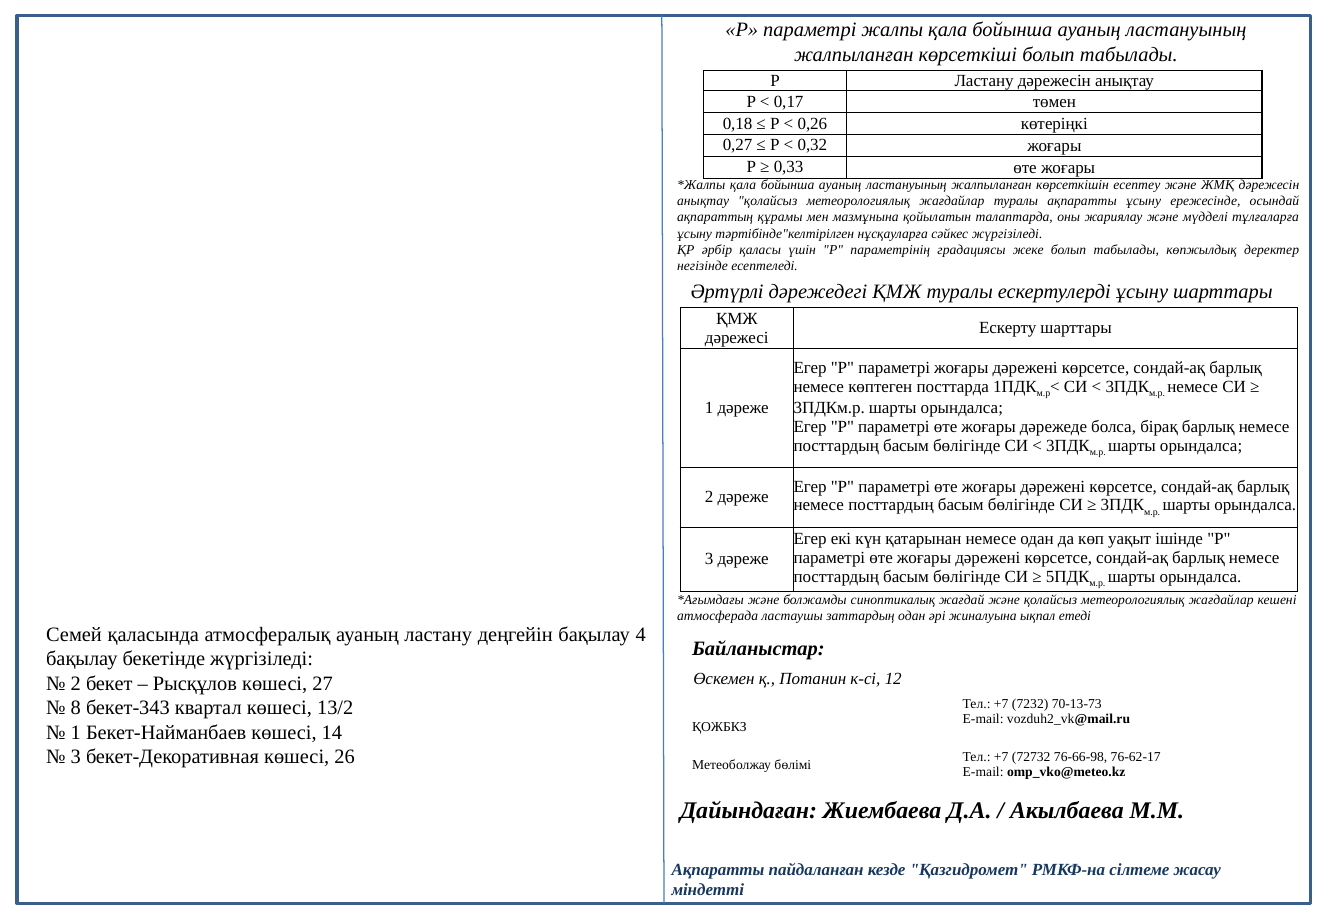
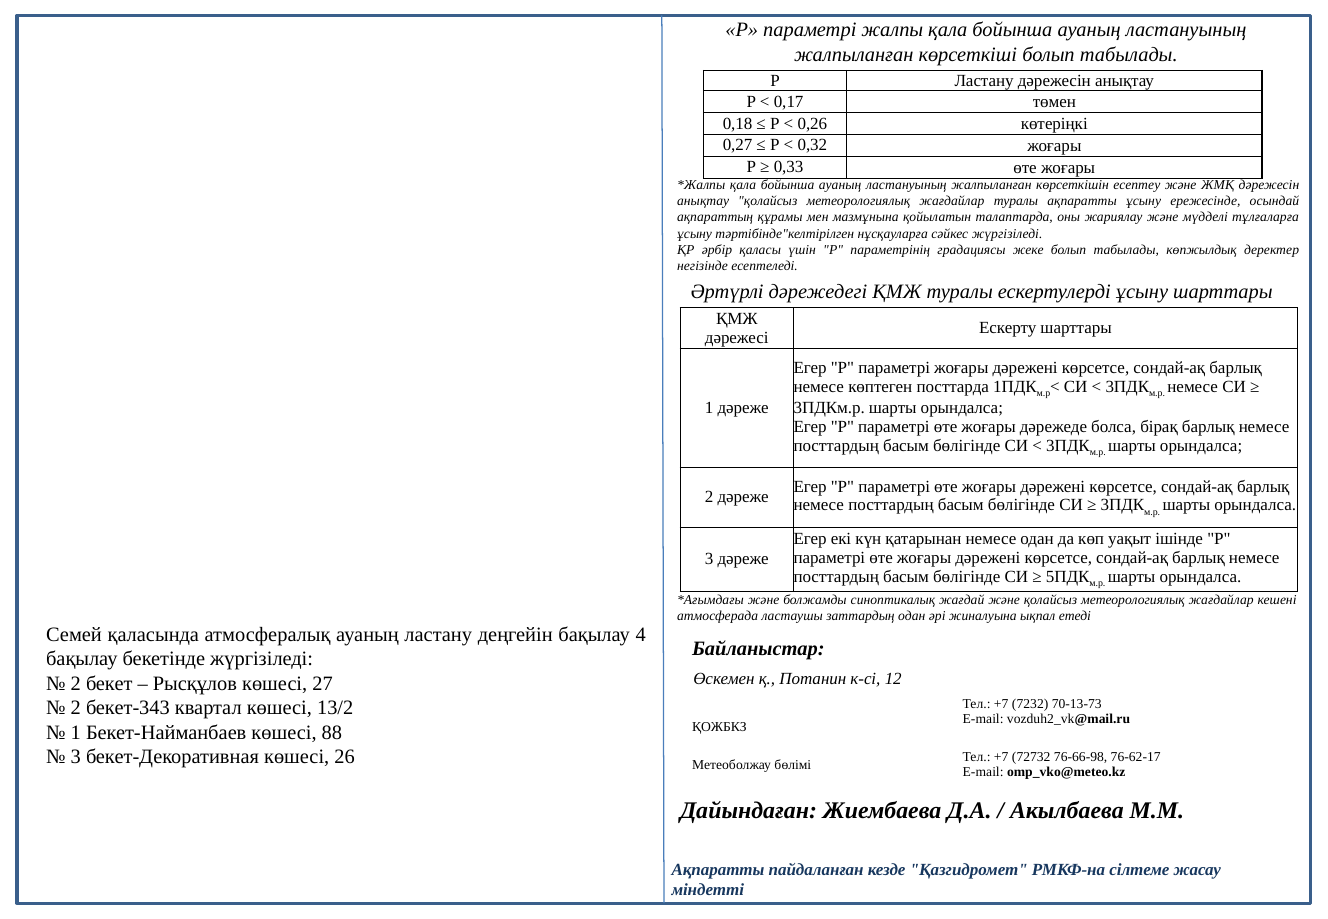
8: 8 -> 2 (76, 708)
14: 14 -> 88 (332, 733)
